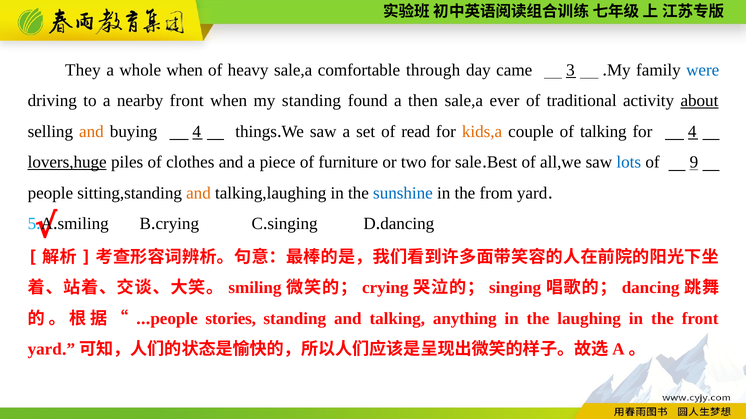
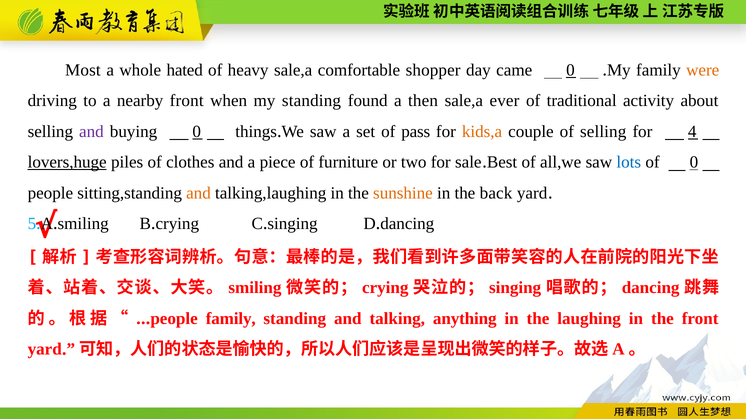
They: They -> Most (83, 70)
whole when: when -> hated (185, 70)
through: through -> shopper (433, 70)
came 3: 3 -> 0 (570, 70)
were colour: blue -> orange (703, 70)
about underline: present -> none (699, 101)
and colour: orange -> purple (91, 132)
buying 4: 4 -> 0 (197, 132)
read: read -> pass (416, 132)
of talking: talking -> selling (603, 132)
of 9: 9 -> 0 (694, 162)
sunshine colour: blue -> orange (403, 193)
from: from -> back (496, 193)
people stories: stories -> family (231, 319)
